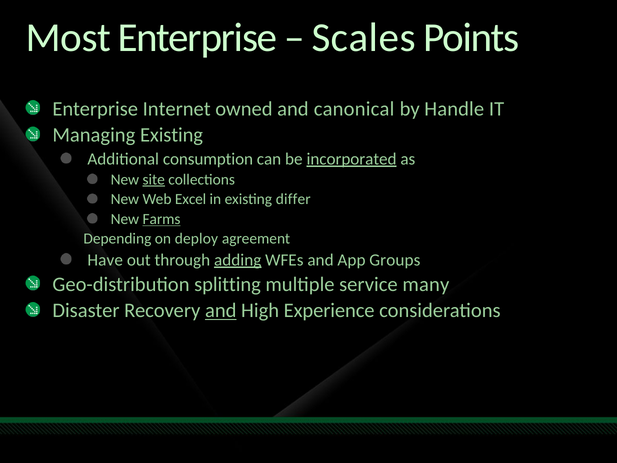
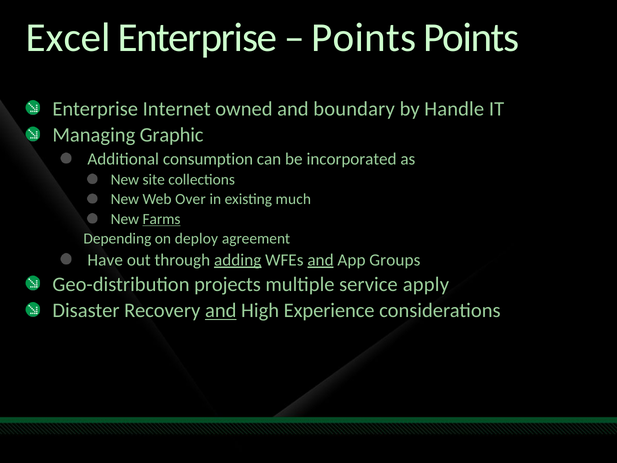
Most: Most -> Excel (68, 37)
Scales: Scales -> Points (364, 37)
canonical: canonical -> boundary (354, 109)
Managing Existing: Existing -> Graphic (172, 135)
incorporated underline: present -> none (352, 159)
site underline: present -> none (154, 179)
Excel: Excel -> Over (190, 199)
differ: differ -> much (293, 199)
and underline: none -> present (321, 260)
splitting: splitting -> projects (228, 284)
many: many -> apply (426, 284)
